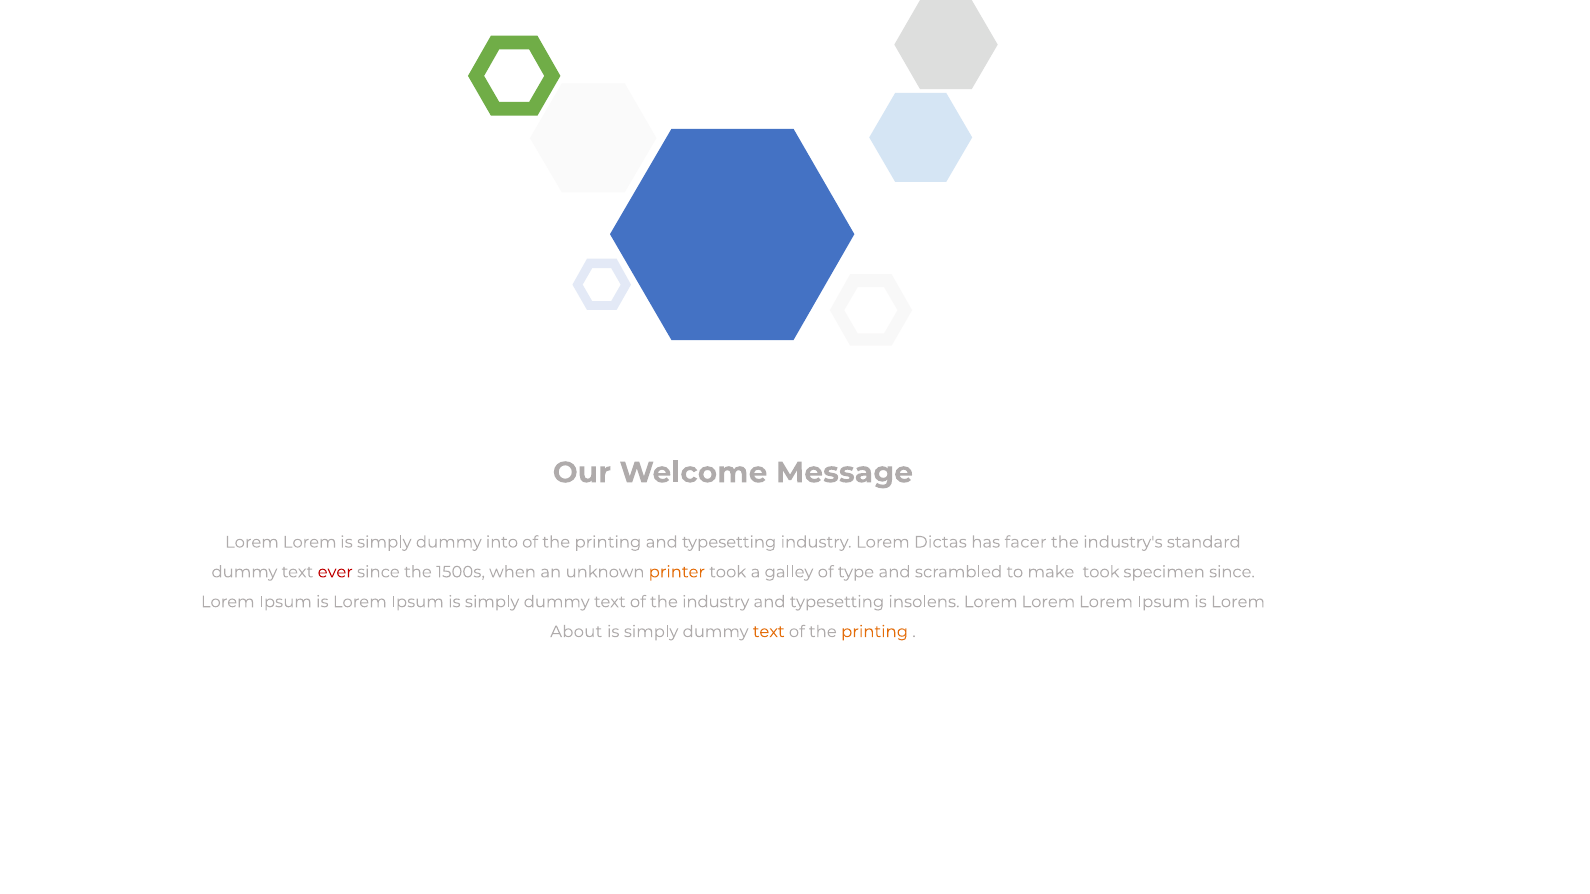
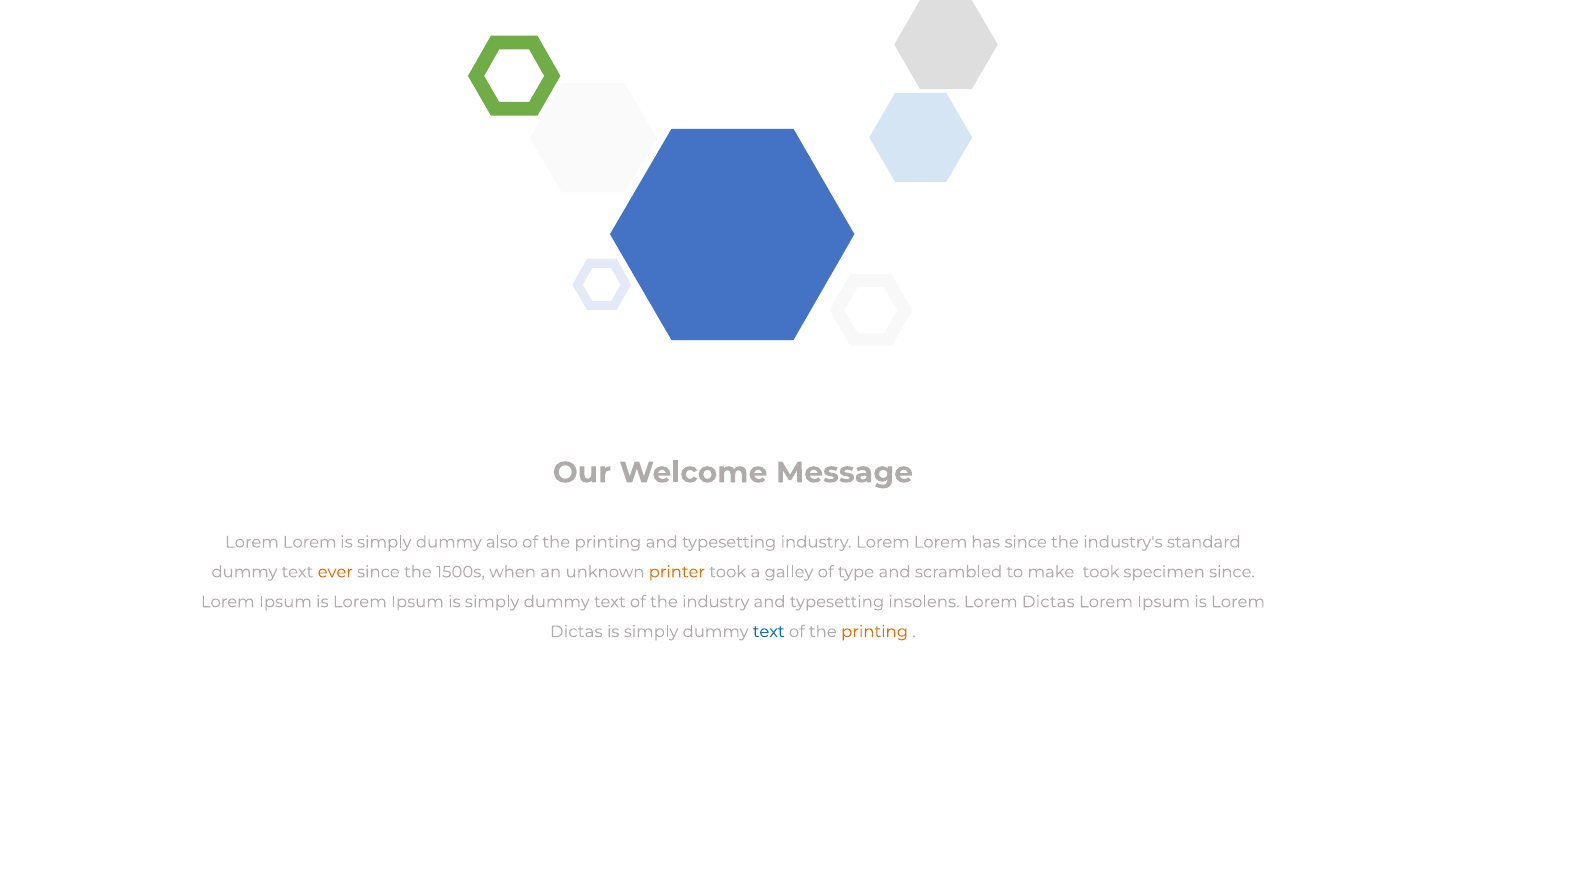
into: into -> also (502, 542)
industry Lorem Dictas: Dictas -> Lorem (941, 542)
has facer: facer -> since (1026, 542)
ever colour: red -> orange (335, 572)
Lorem: Lorem -> Dictas (1048, 602)
About: About -> Dictas (576, 632)
text colour: orange -> blue (769, 632)
